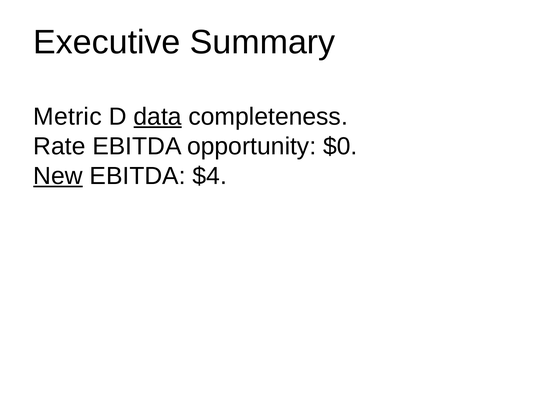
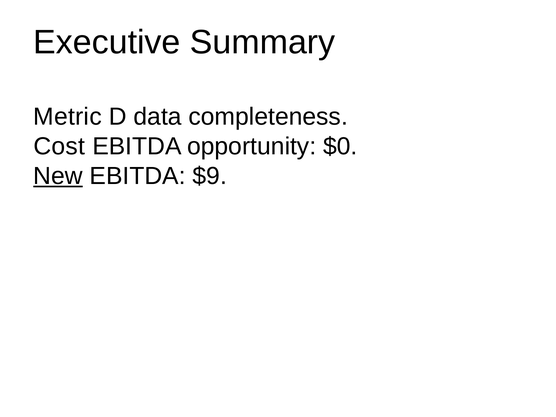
data underline: present -> none (158, 117)
Rate: Rate -> Cost (59, 146)
$4: $4 -> $9 (210, 176)
